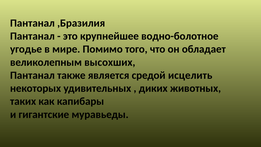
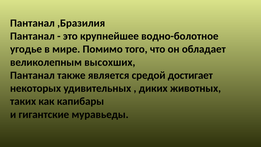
исцелить: исцелить -> достигает (190, 75)
